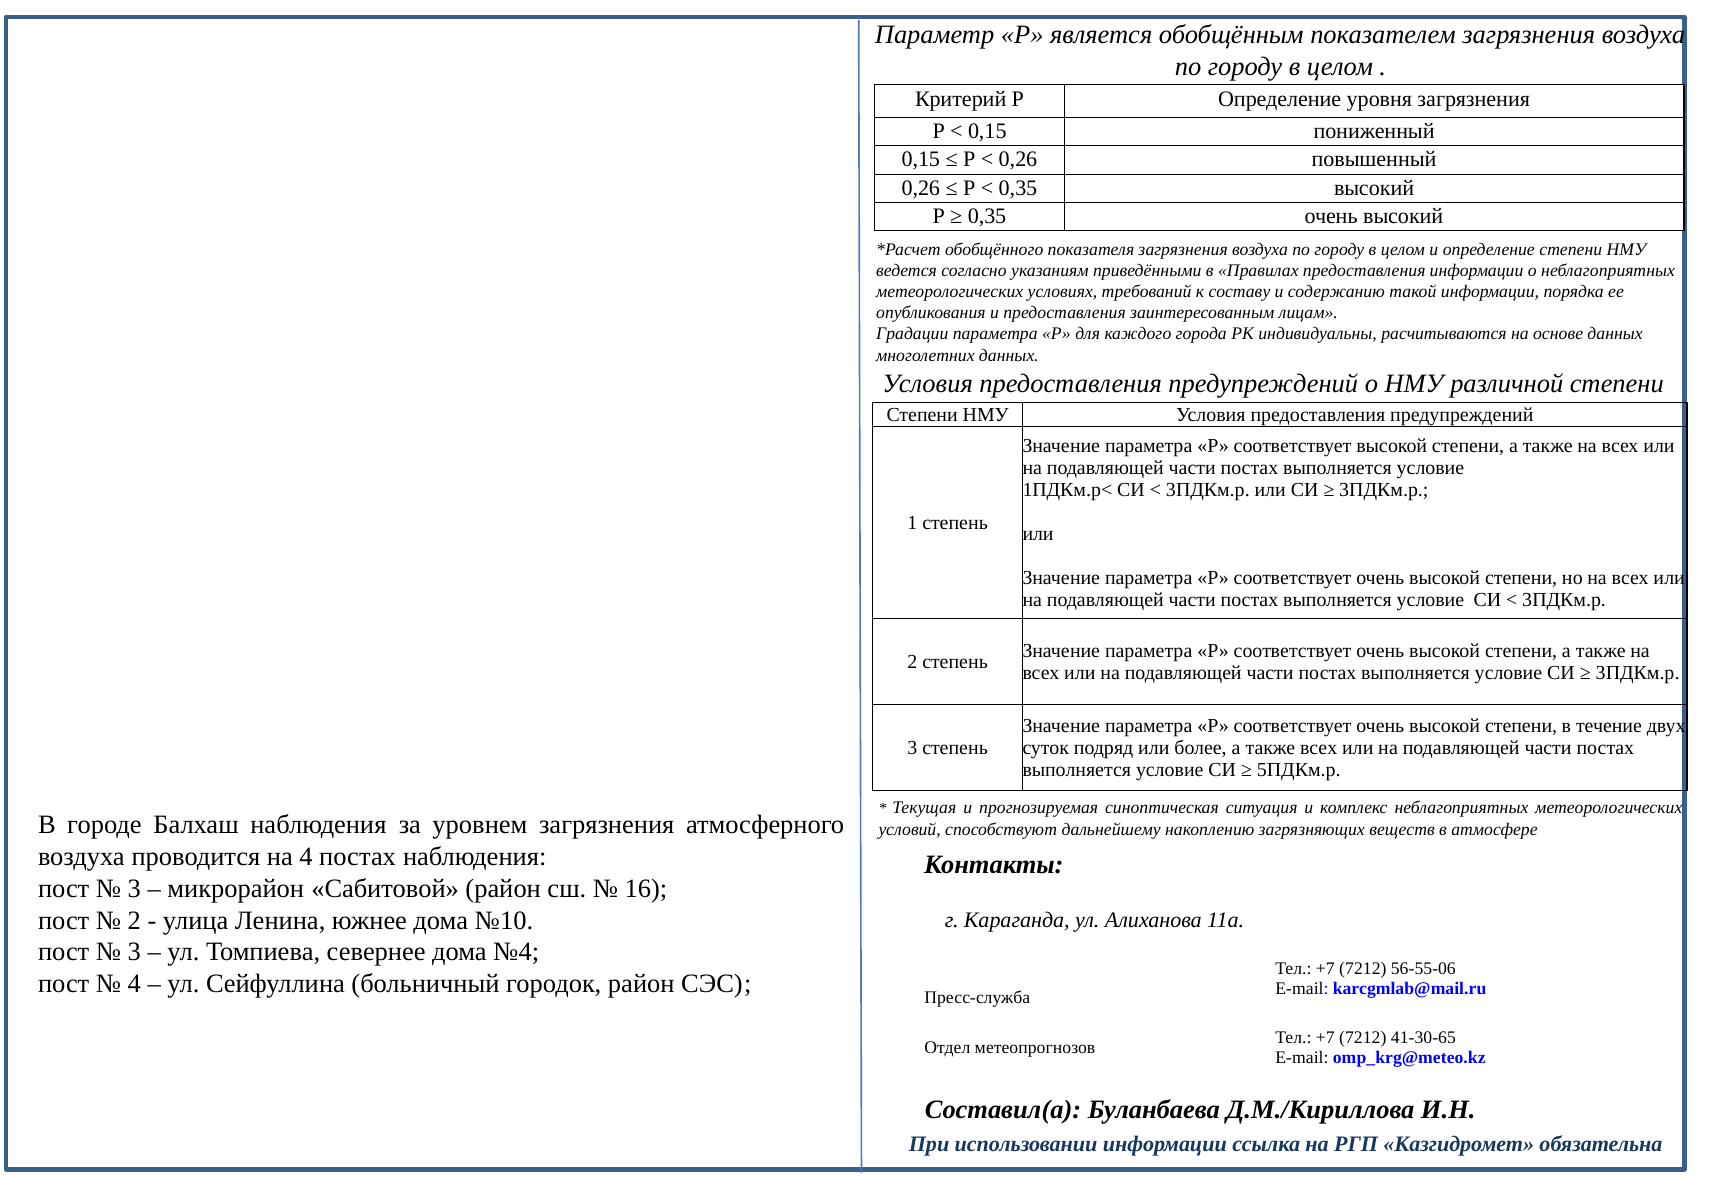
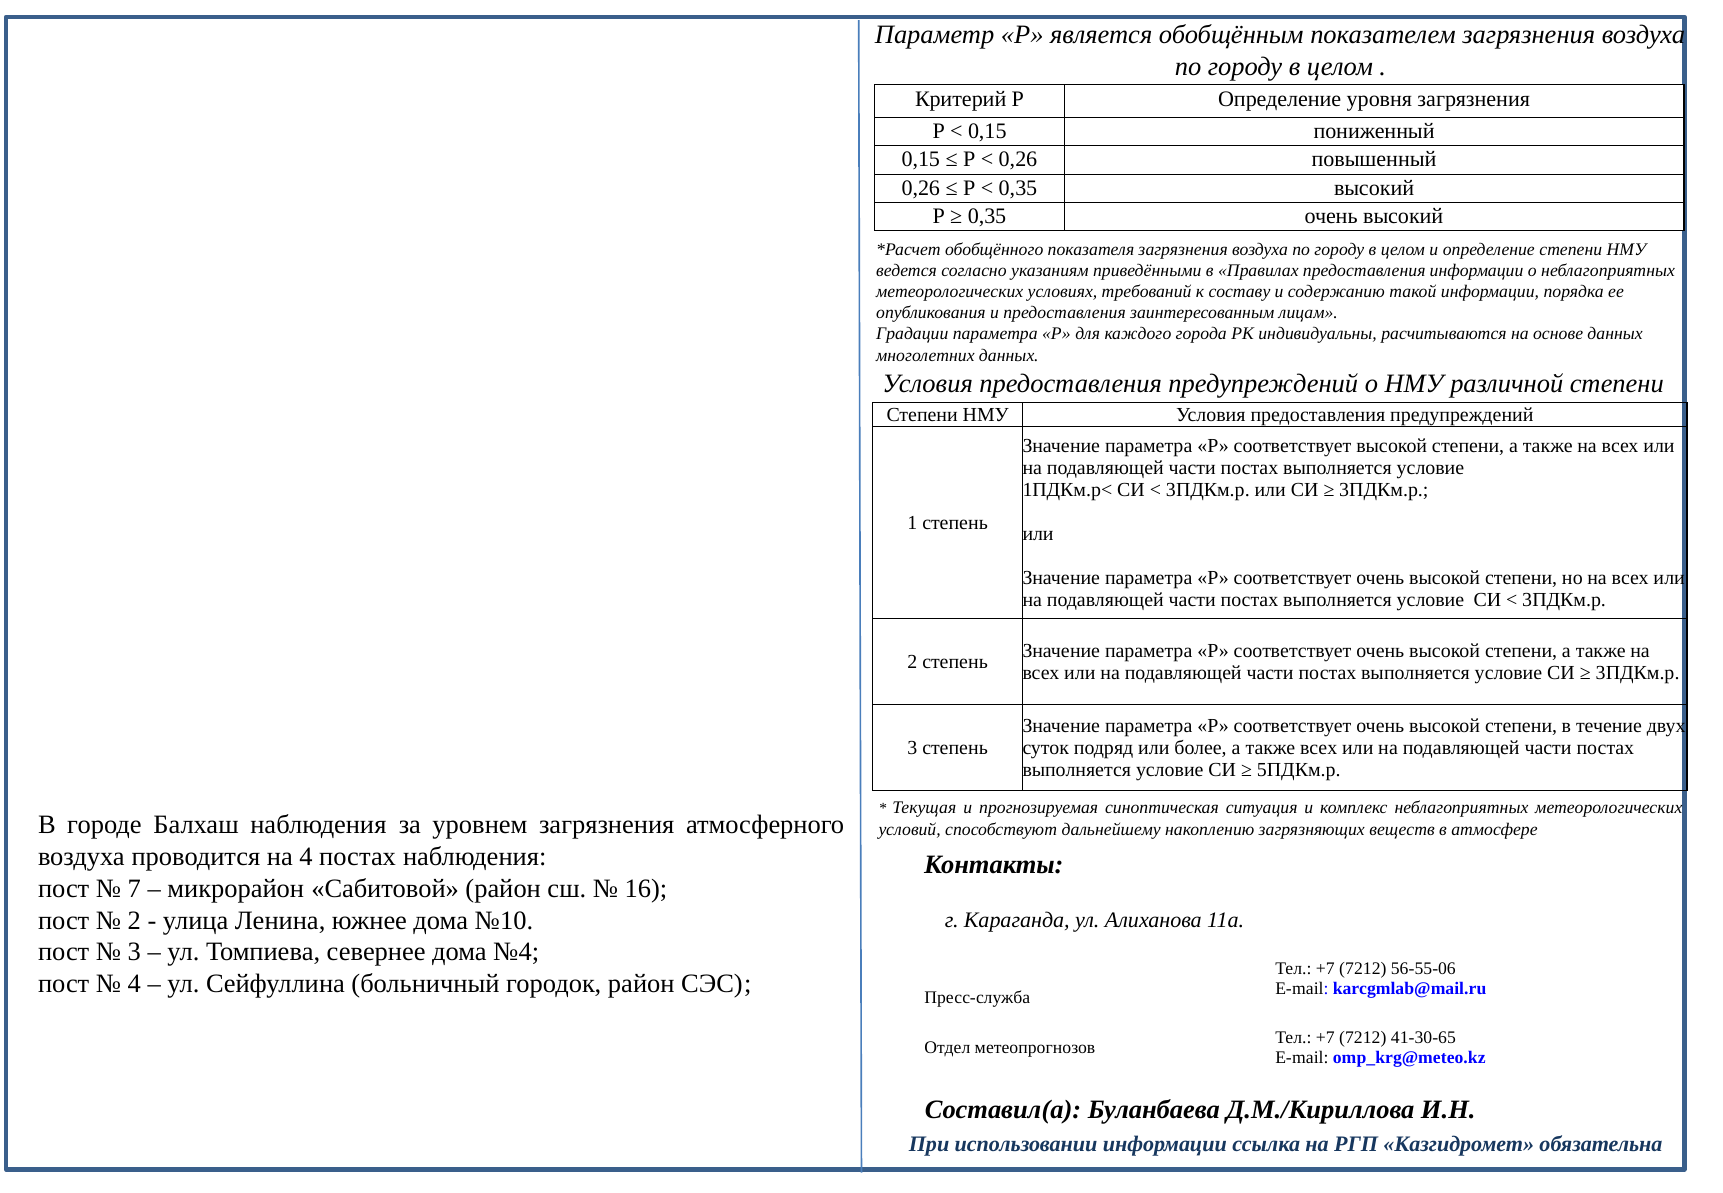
3: 3 -> 7 (134, 888)
